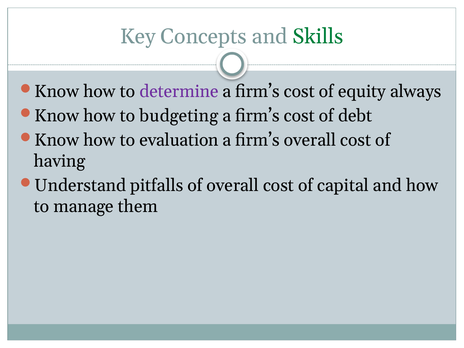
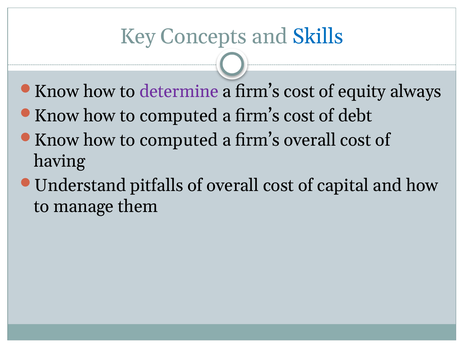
Skills colour: green -> blue (318, 37)
budgeting: budgeting -> computed (179, 116)
evaluation: evaluation -> computed (179, 140)
